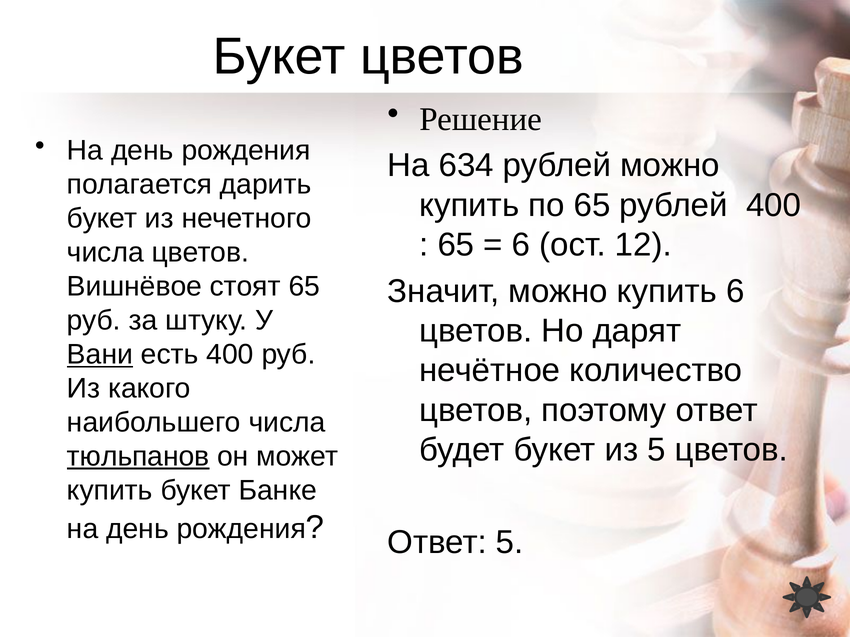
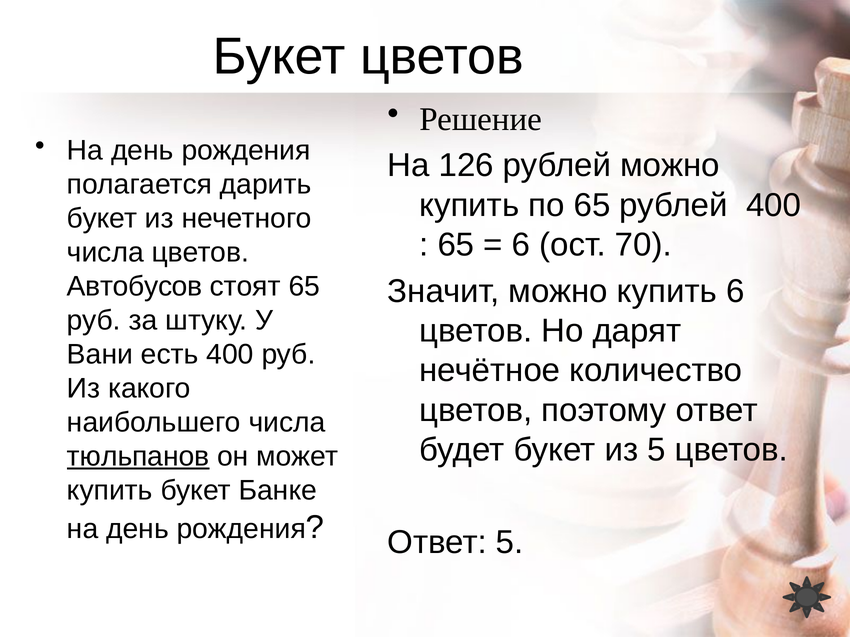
634: 634 -> 126 (466, 166)
12: 12 -> 70 (643, 245)
Вишнёвое: Вишнёвое -> Автобусов (135, 287)
Вани underline: present -> none (100, 355)
